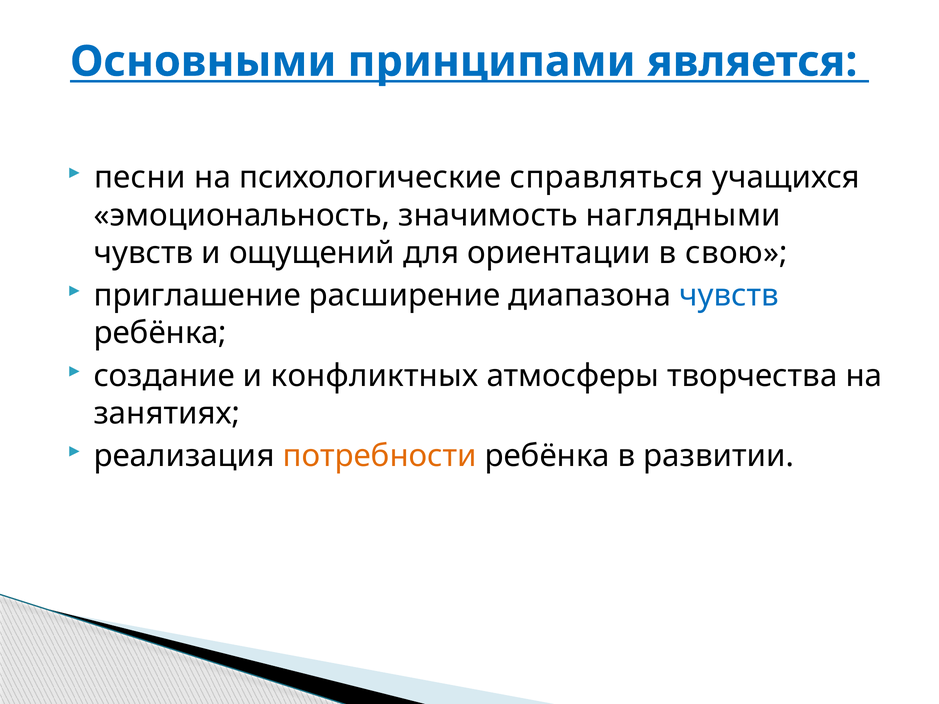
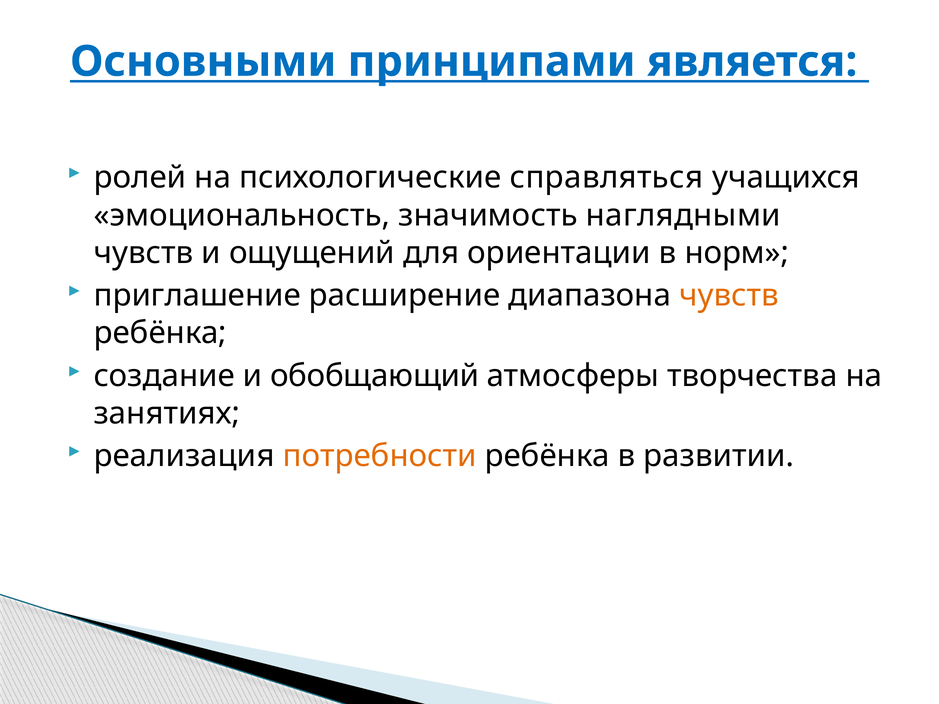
песни: песни -> ролей (140, 178)
свою: свою -> норм (737, 253)
чувств colour: blue -> orange (729, 296)
конфликтных: конфликтных -> обобщающий (375, 376)
